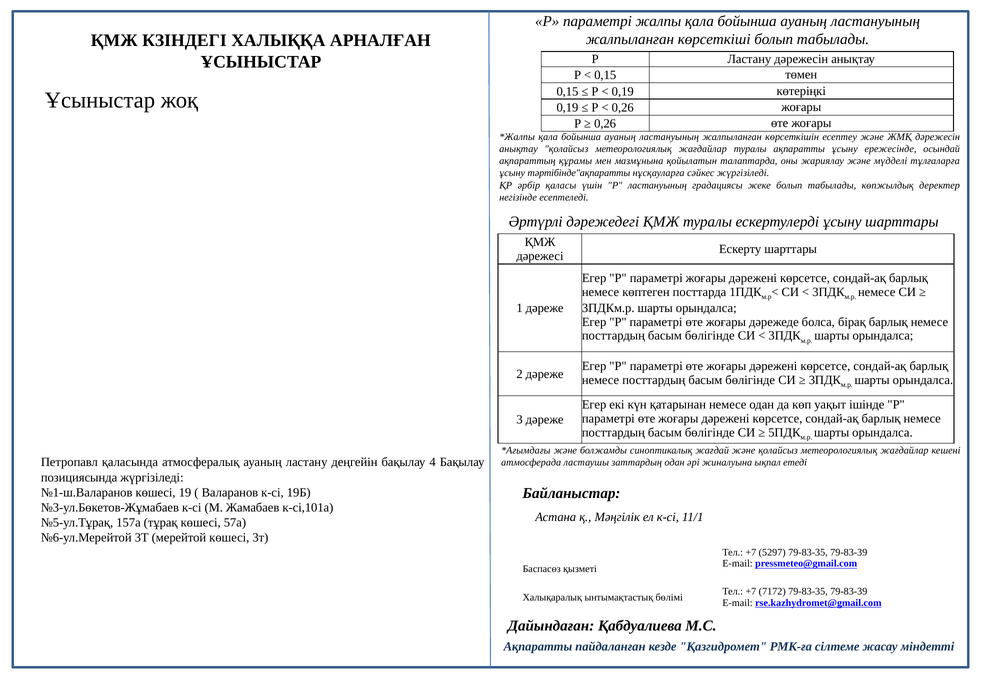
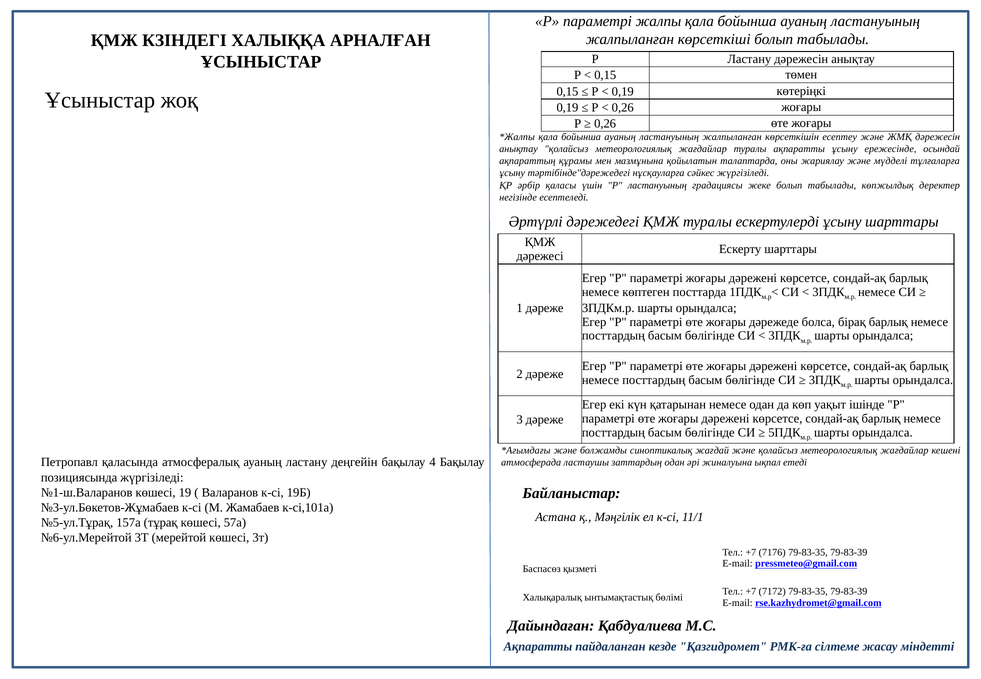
тәртібінде"ақпаратты: тәртібінде"ақпаратты -> тәртібінде"дәрежедегі (579, 173)
5297: 5297 -> 7176 (772, 553)
